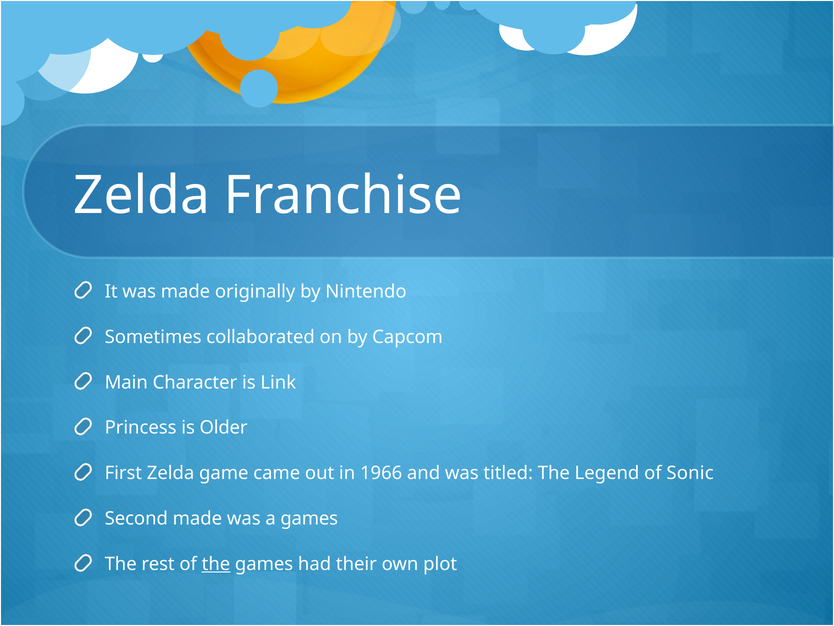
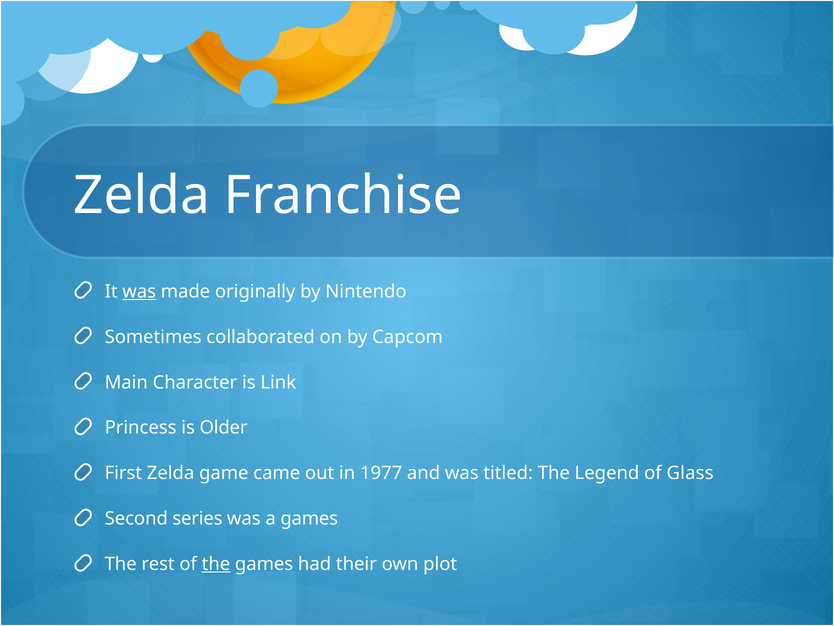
was underline: none -> present (139, 291)
1966: 1966 -> 1977 (381, 473)
Sonic: Sonic -> Glass (690, 473)
Second made: made -> series (197, 518)
